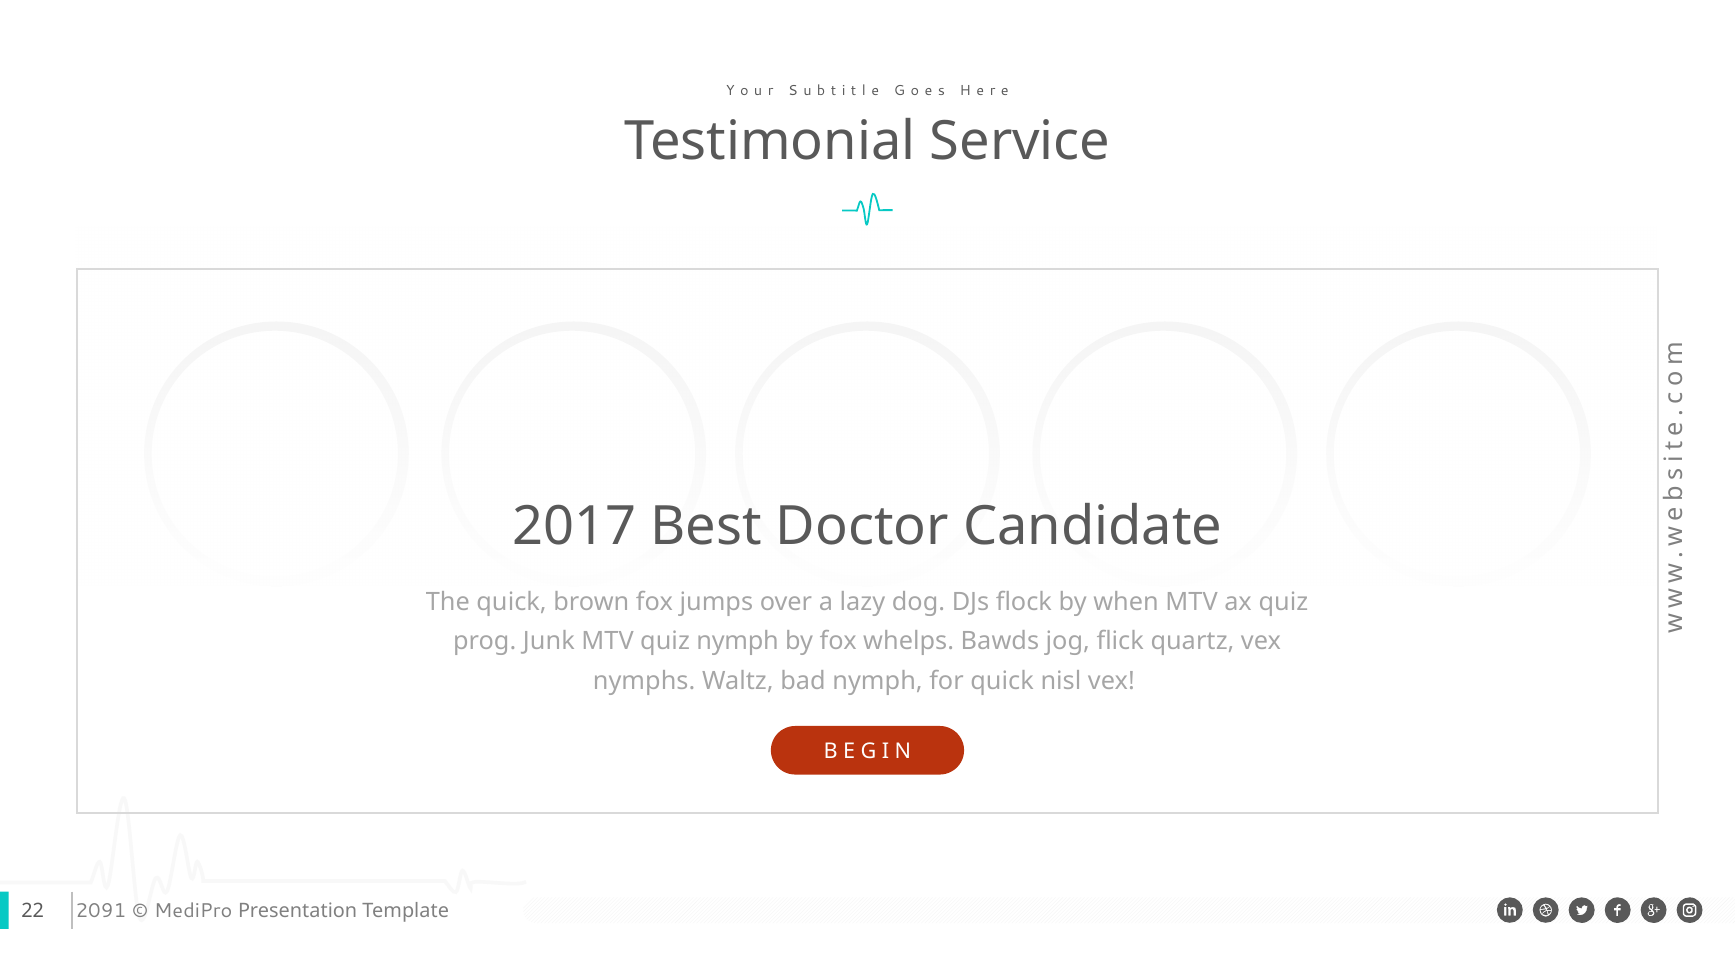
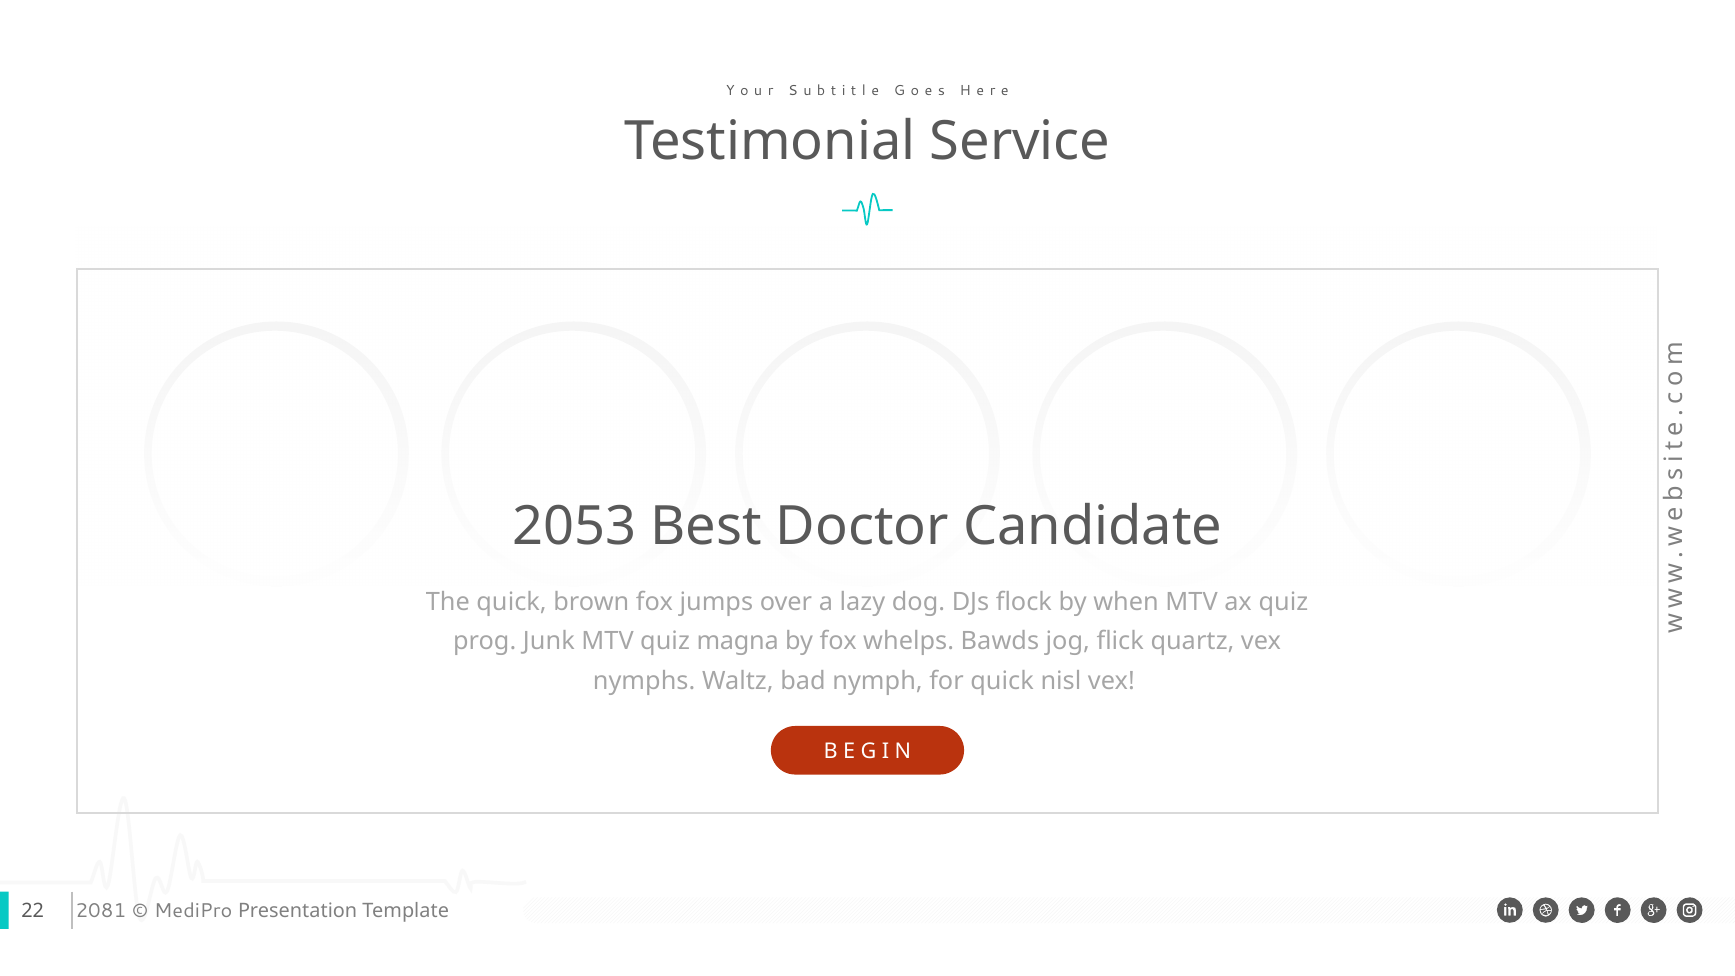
2017: 2017 -> 2053 (574, 526)
quiz nymph: nymph -> magna (738, 641)
2091: 2091 -> 2081 (101, 911)
